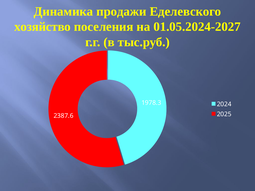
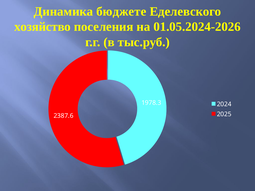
продажи: продажи -> бюджете (121, 11)
01.05.2024-2027: 01.05.2024-2027 -> 01.05.2024-2026 (197, 27)
